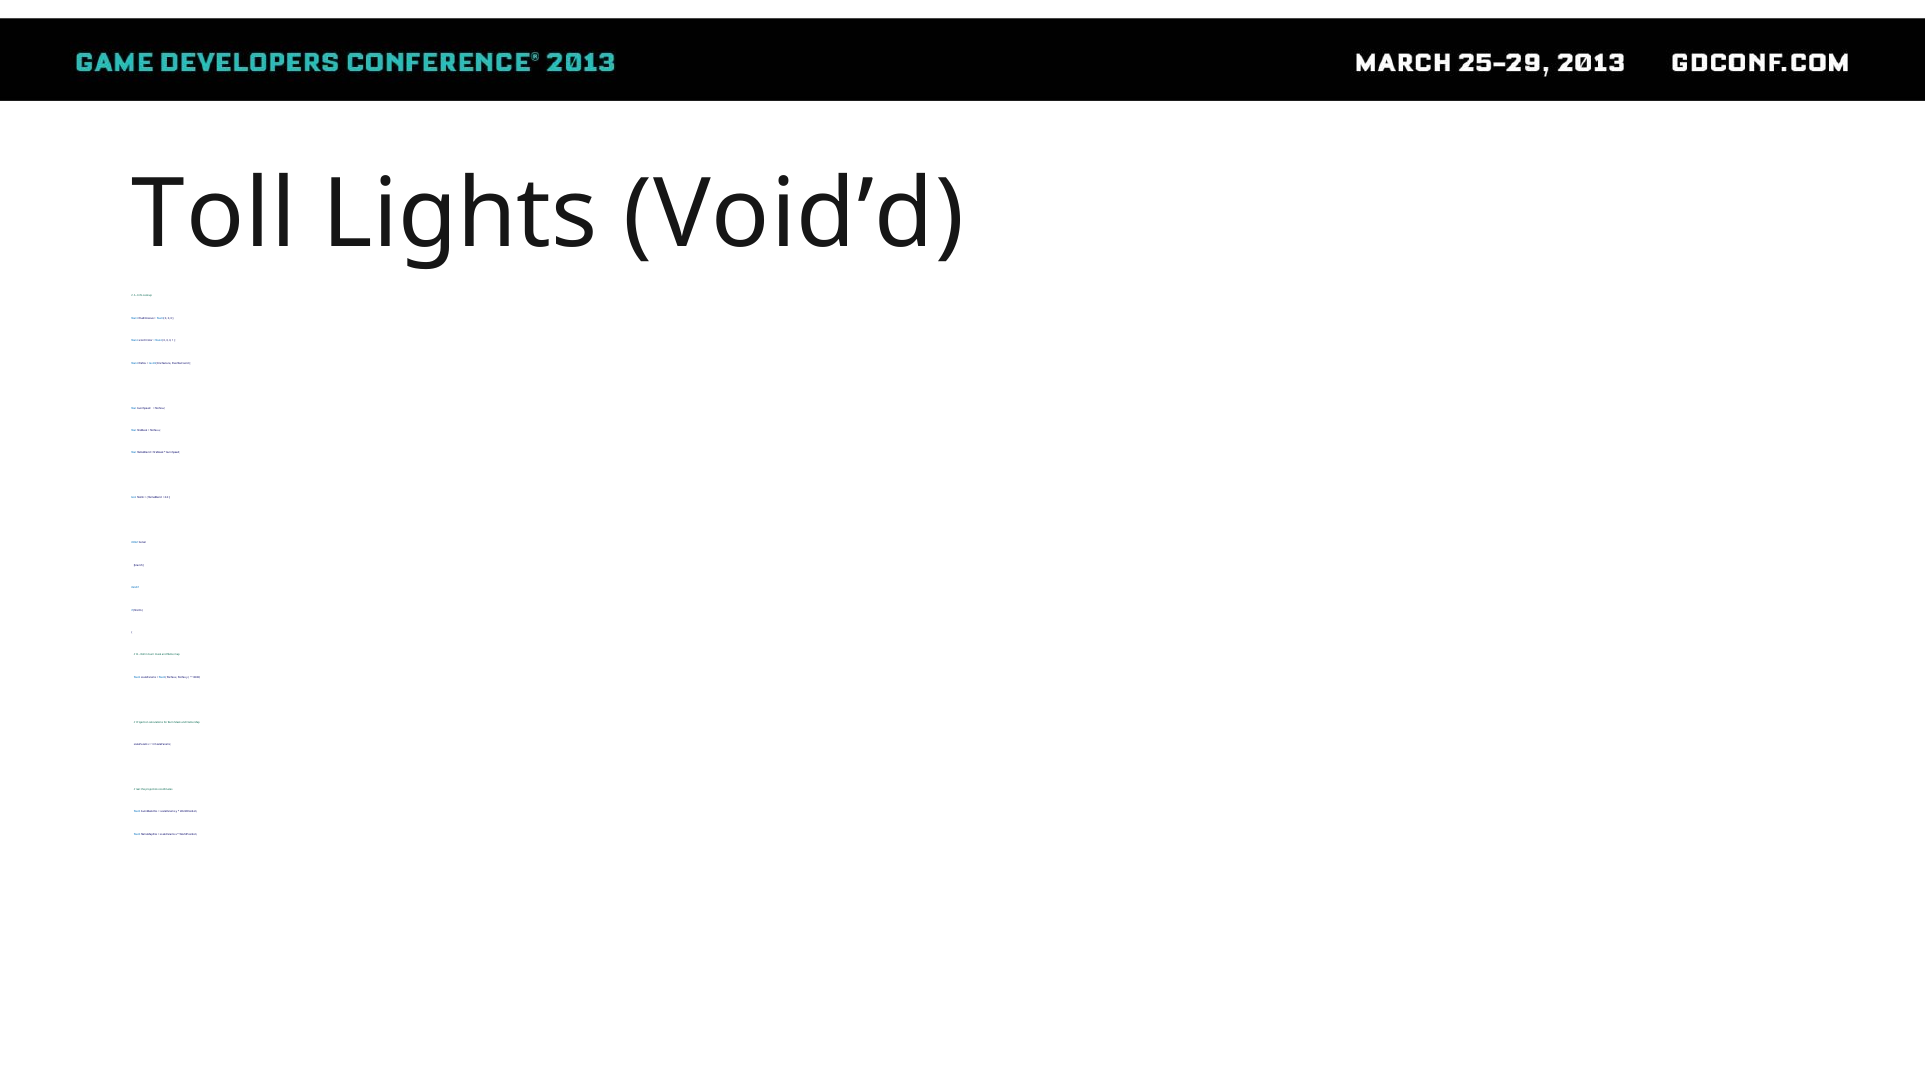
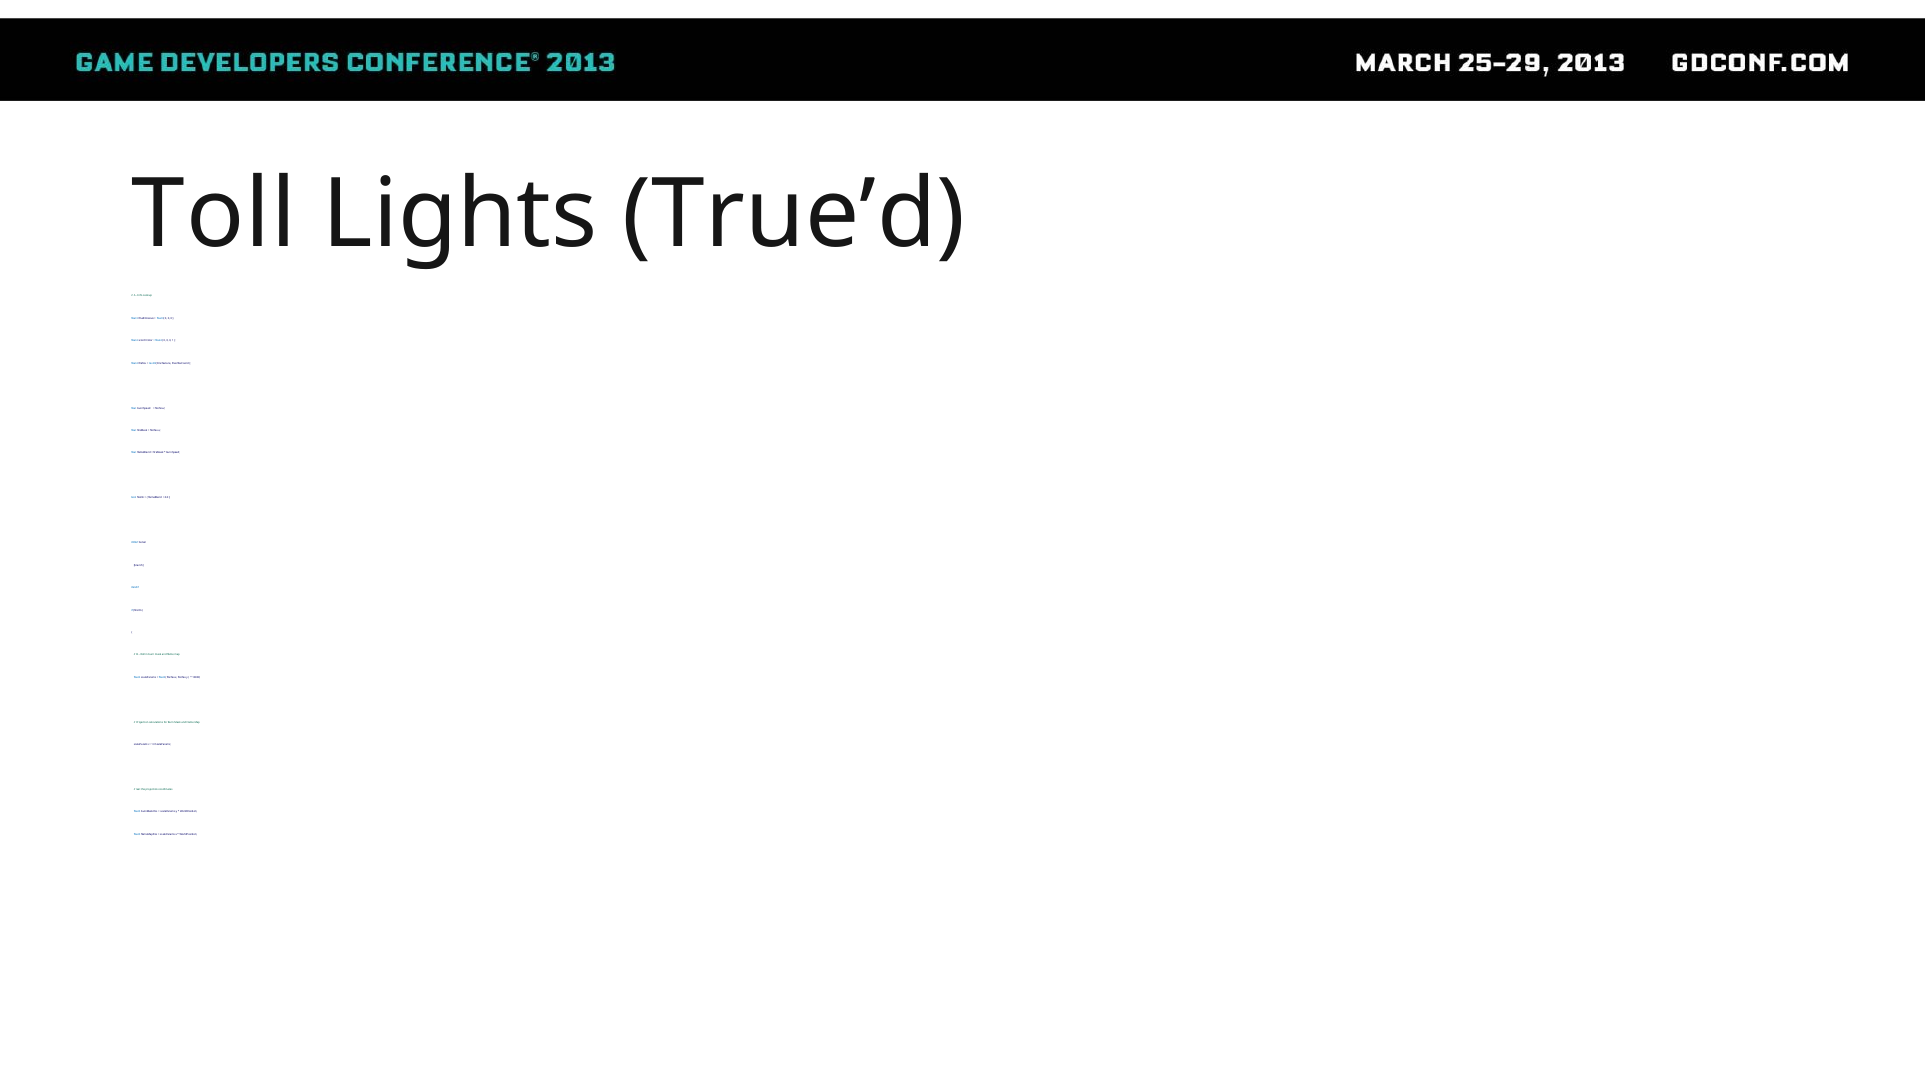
Void’d: Void’d -> True’d (794, 214)
